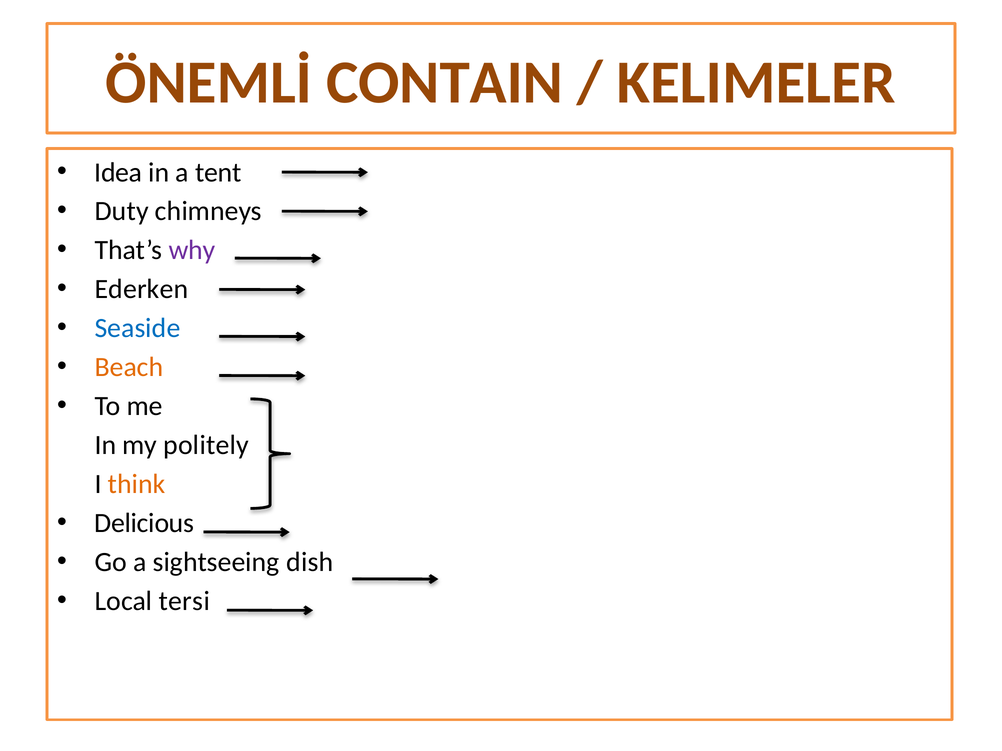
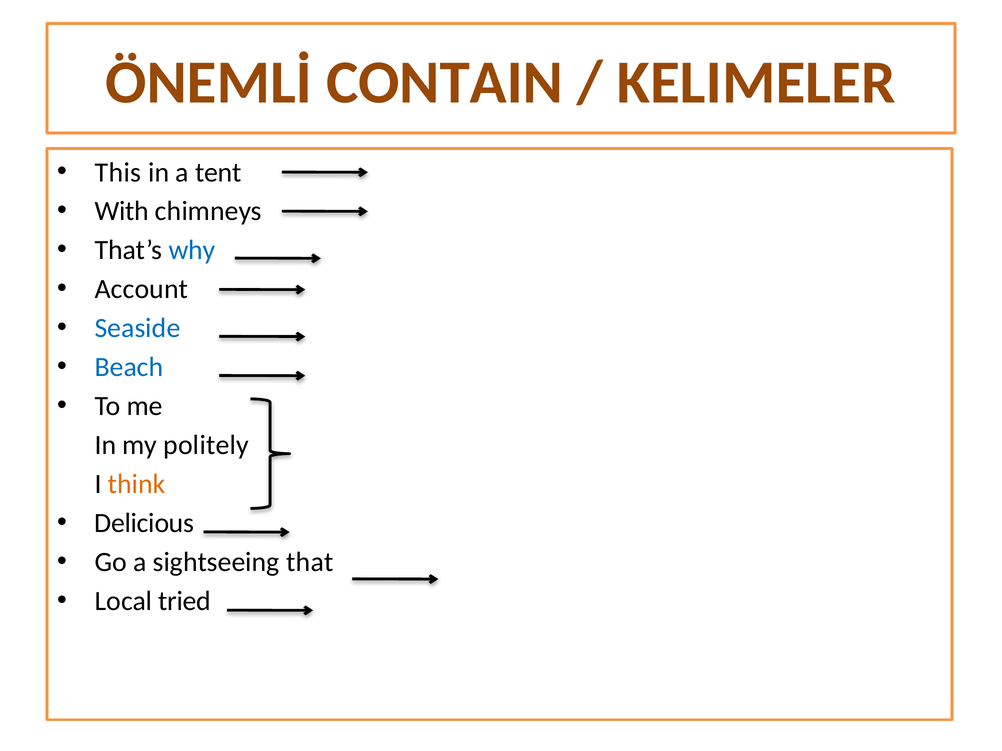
Idea: Idea -> This (118, 172)
Duty: Duty -> With (122, 211)
why colour: purple -> blue (192, 250)
Ederken: Ederken -> Account (141, 289)
Beach colour: orange -> blue (129, 368)
dish: dish -> that (310, 563)
tersi: tersi -> tried (185, 602)
